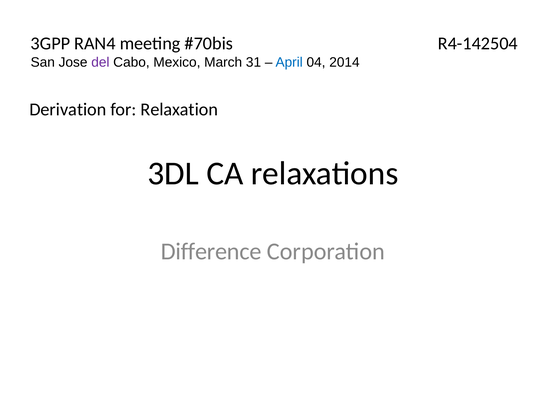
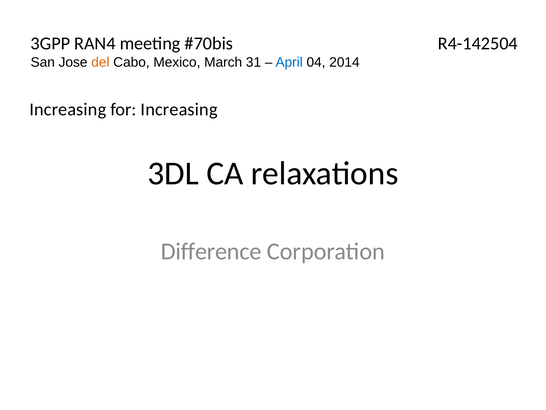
del colour: purple -> orange (100, 62)
Derivation: Derivation -> Increasing (68, 109)
for Relaxation: Relaxation -> Increasing (179, 109)
